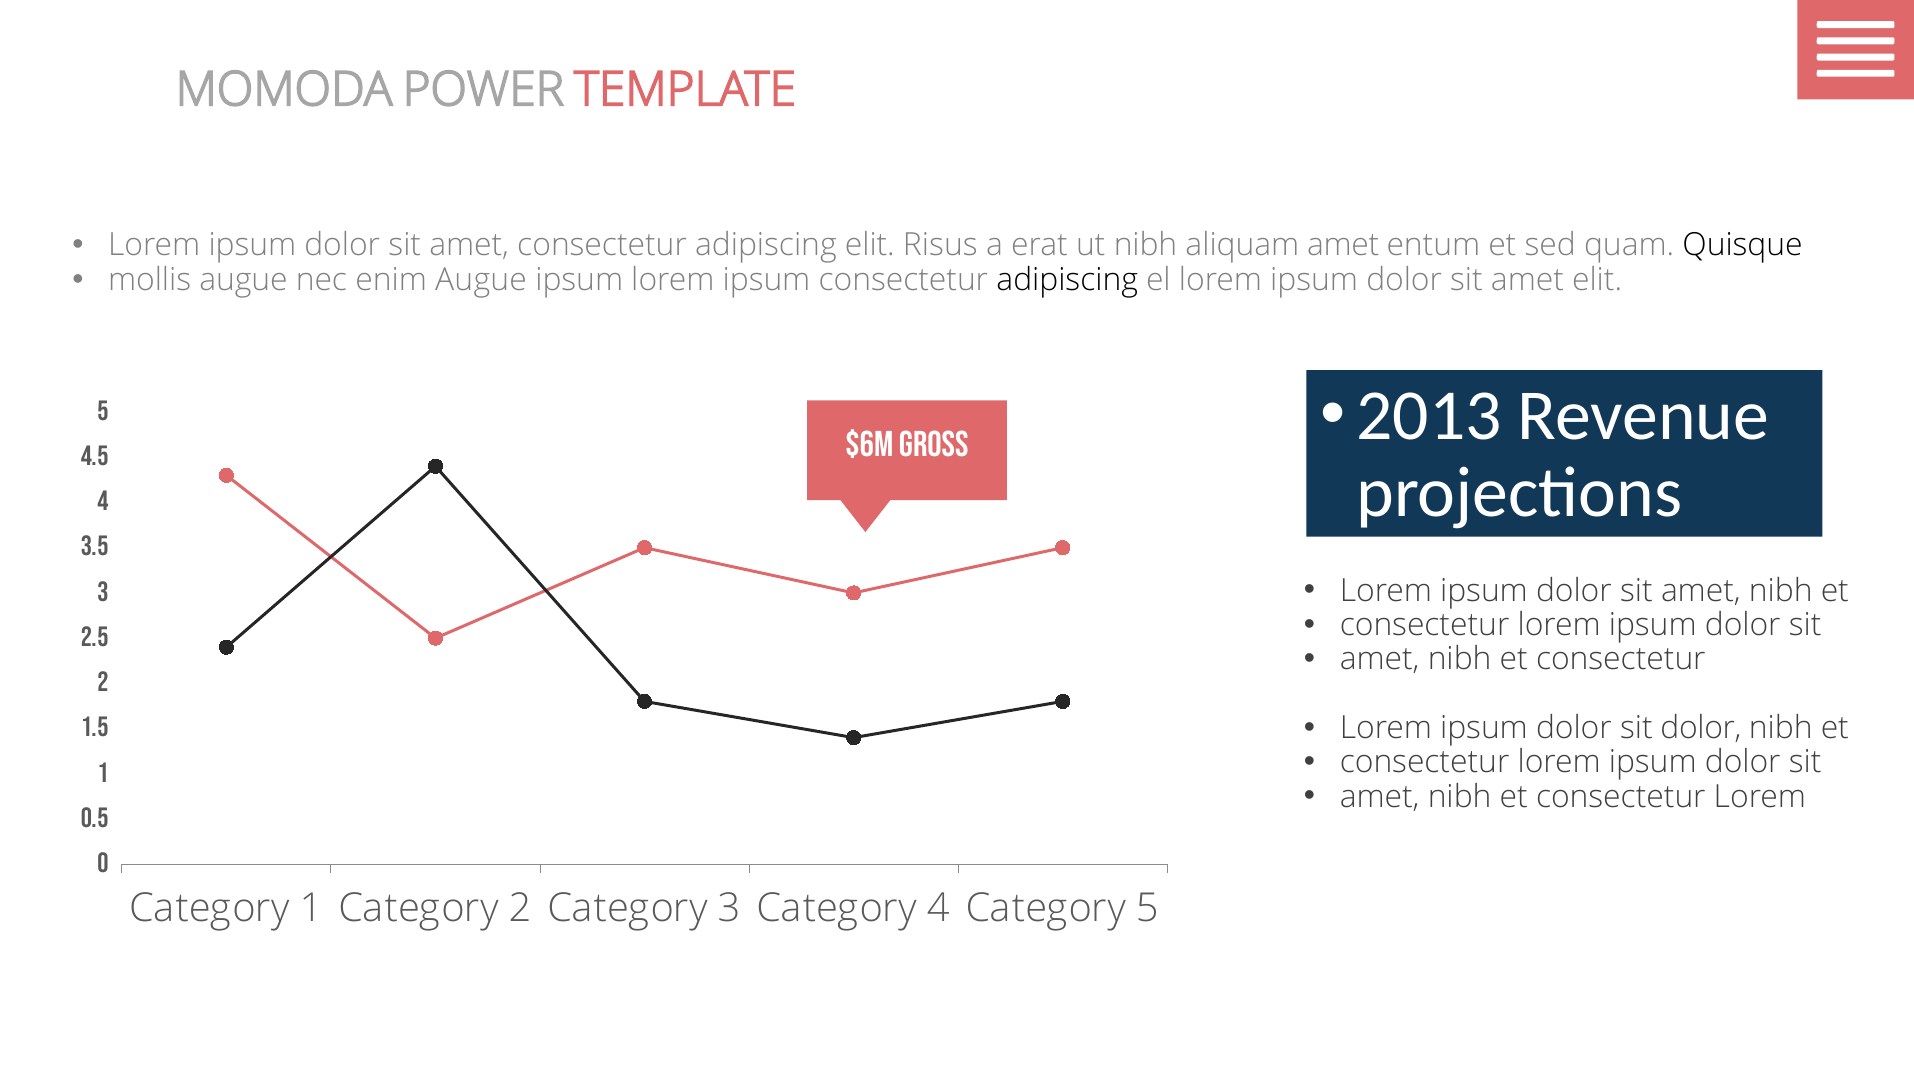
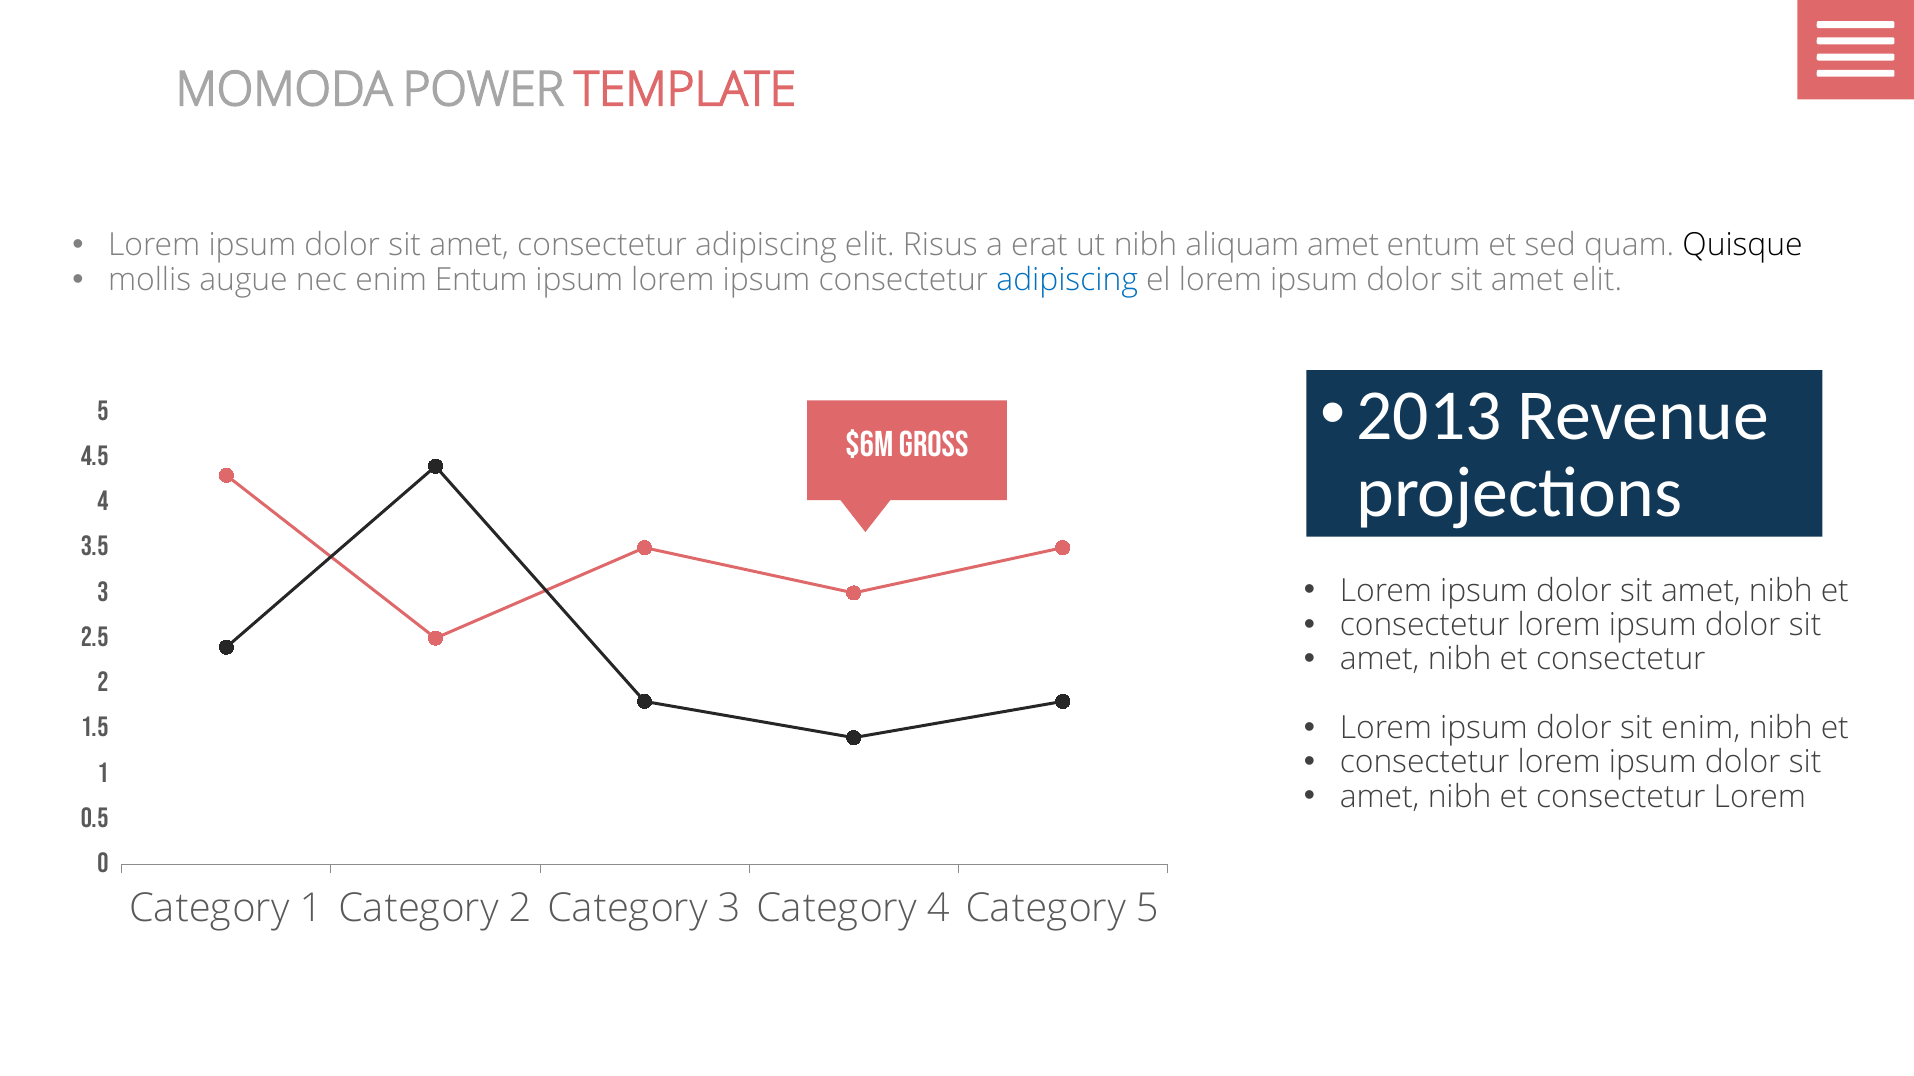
enim Augue: Augue -> Entum (481, 280)
adipiscing colour: black -> blue (1067, 280)
sit dolor: dolor -> enim (1701, 728)
